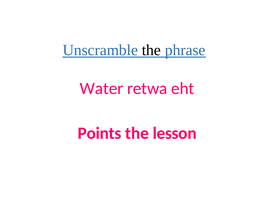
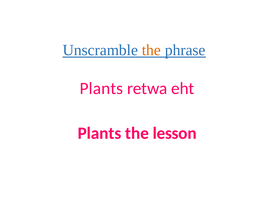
the colour: black -> orange (151, 50)
Water: Water -> Plants (101, 88)
Points: Points -> Plants (99, 133)
